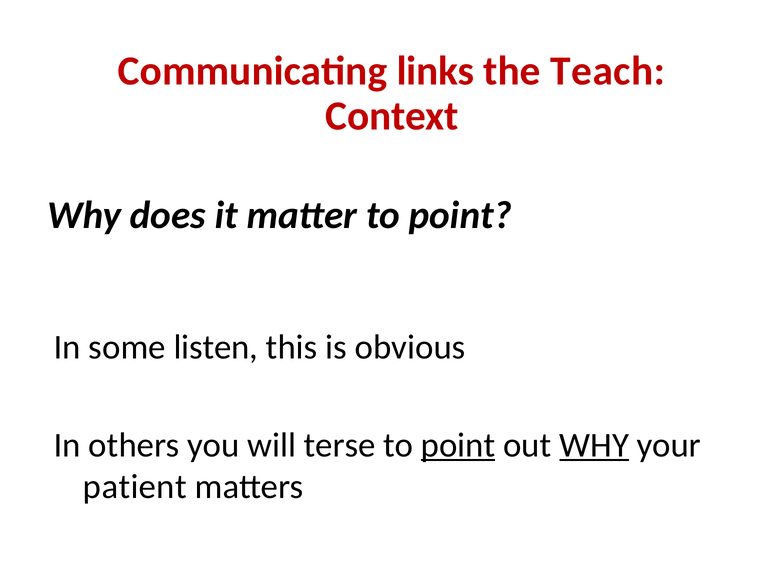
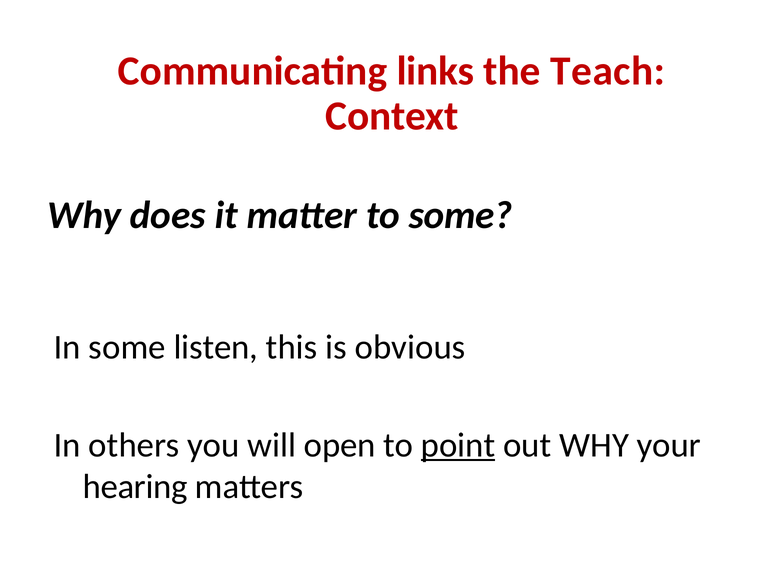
matter to point: point -> some (460, 215)
terse: terse -> open (340, 445)
WHY underline: present -> none (594, 445)
patient: patient -> hearing (135, 487)
